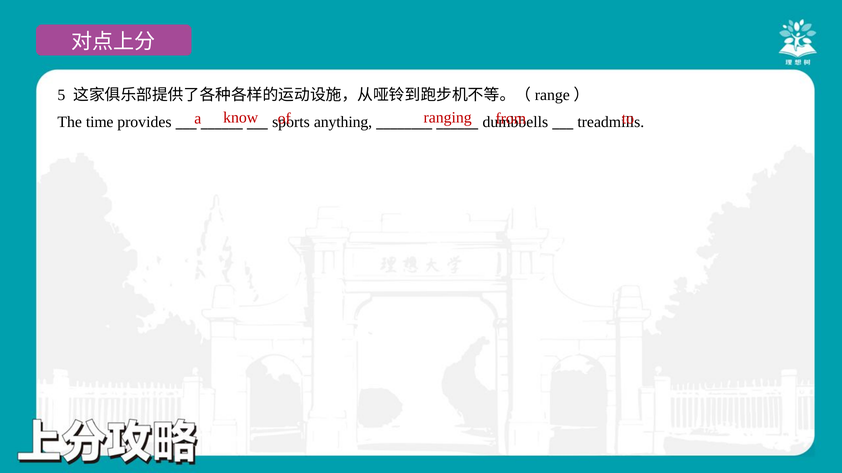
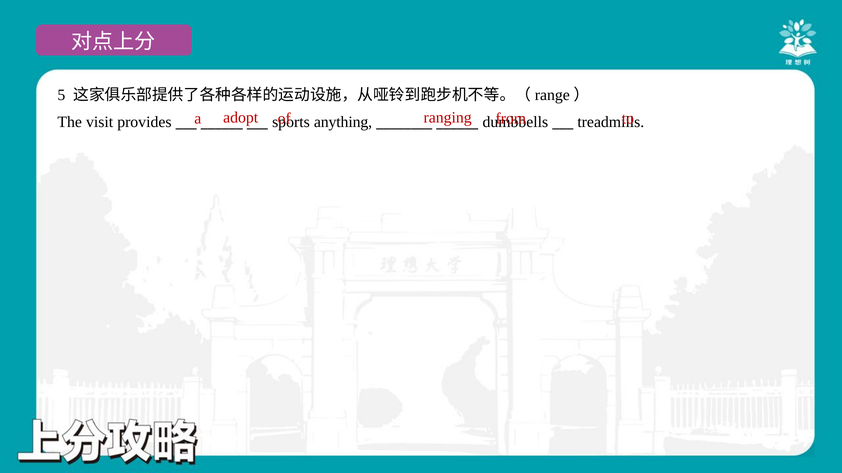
know: know -> adopt (241, 118)
time: time -> visit (100, 122)
